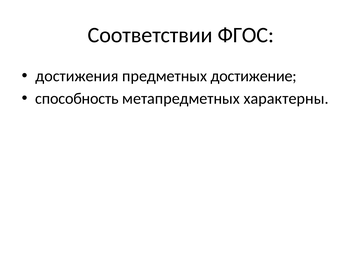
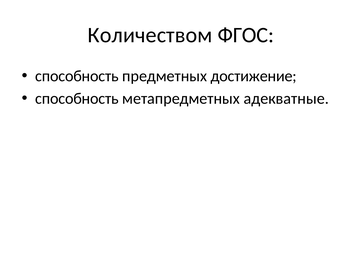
Соответствии: Соответствии -> Количеством (150, 35)
достижения: достижения -> способность (77, 76)
характерны: характерны -> адекватные (286, 98)
